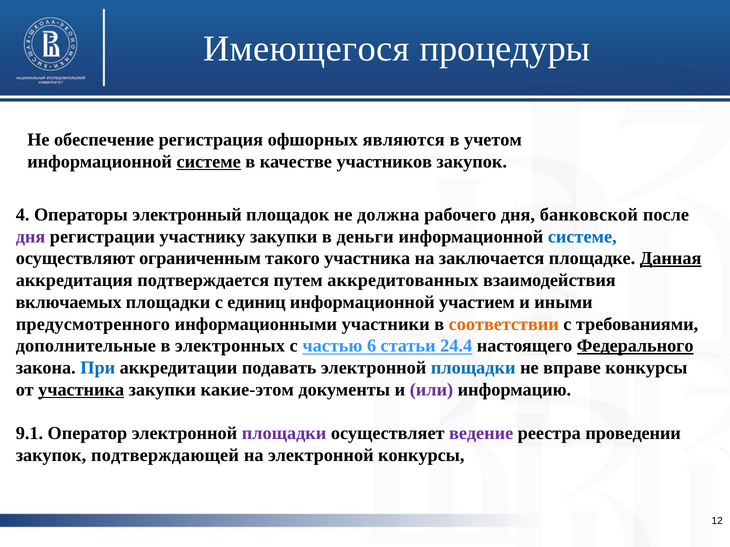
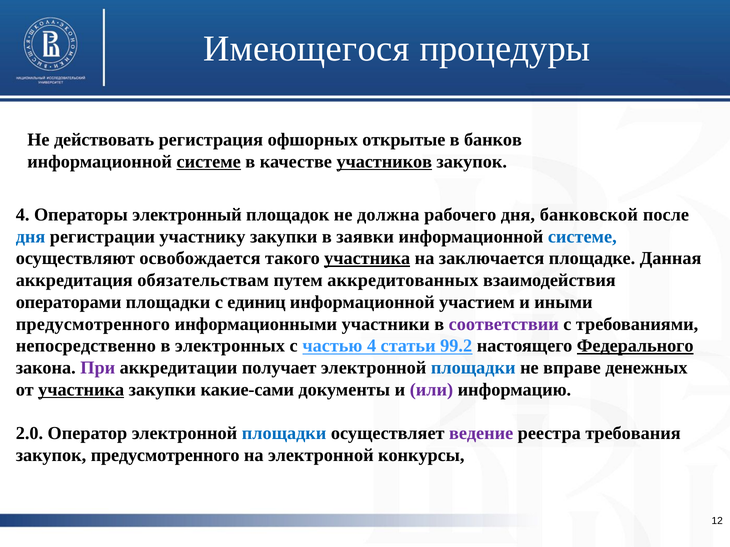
обеспечение: обеспечение -> действовать (104, 140)
являются: являются -> открытые (404, 140)
учетом: учетом -> банков (493, 140)
участников underline: none -> present (384, 162)
дня colour: purple -> blue (31, 237)
деньги: деньги -> заявки (365, 237)
ограниченным: ограниченным -> освобождается (200, 259)
участника underline: none -> present (367, 259)
Данная underline: present -> none (671, 259)
подтверждается: подтверждается -> обязательствам (203, 281)
включаемых: включаемых -> операторами (69, 302)
соответствии colour: orange -> purple (504, 324)
дополнительные: дополнительные -> непосредственно (86, 346)
частью 6: 6 -> 4 (372, 346)
24.4: 24.4 -> 99.2 (456, 346)
При colour: blue -> purple (98, 368)
подавать: подавать -> получает (279, 368)
вправе конкурсы: конкурсы -> денежных (646, 368)
какие-этом: какие-этом -> какие-сами (247, 390)
9.1: 9.1 -> 2.0 (29, 434)
площадки colour: purple -> blue (284, 434)
проведении: проведении -> требования (633, 434)
закупок подтверждающей: подтверждающей -> предусмотренного (165, 456)
